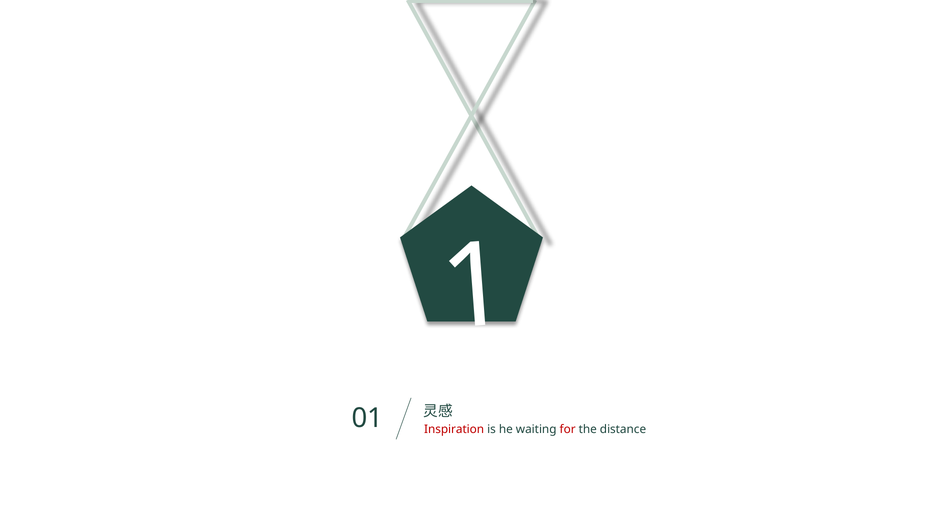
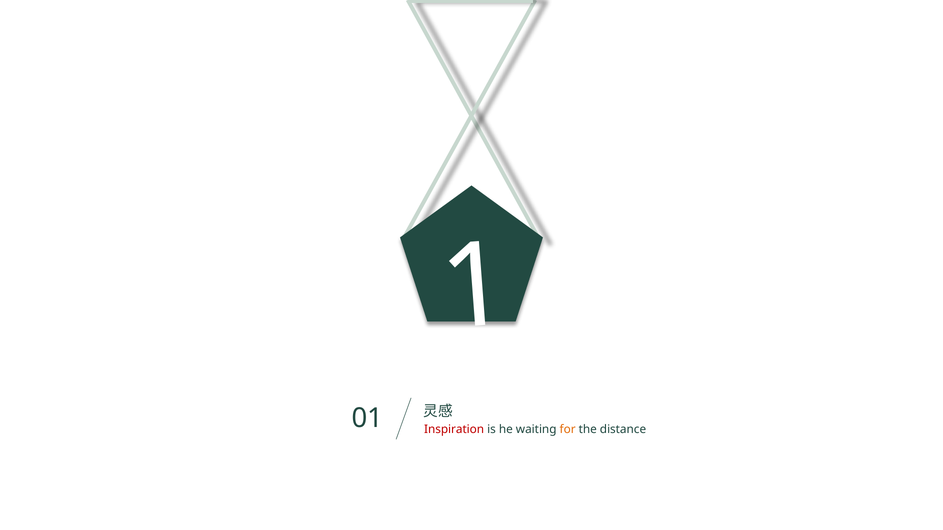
for colour: red -> orange (568, 430)
